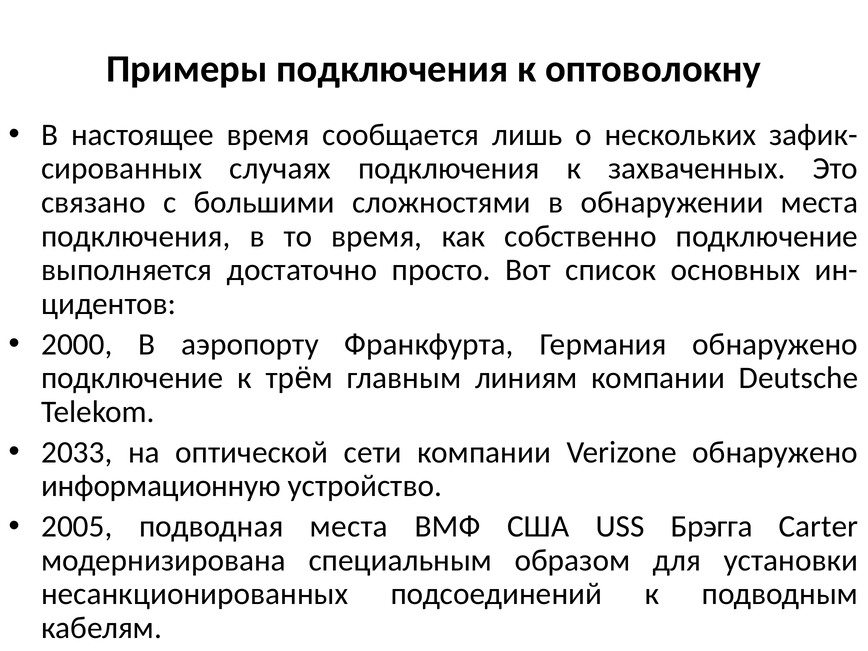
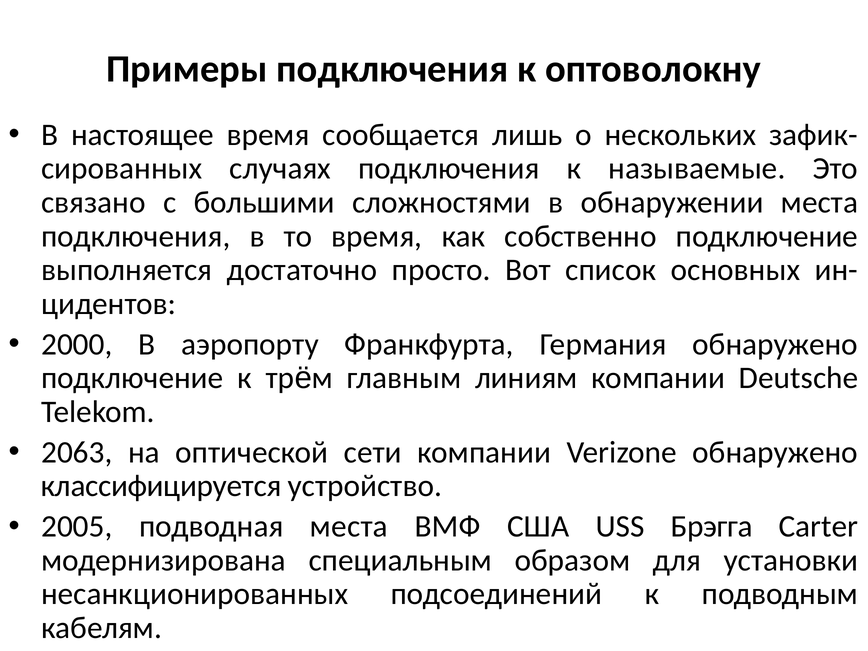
захваченных: захваченных -> называемые (697, 169)
2033: 2033 -> 2063 (77, 452)
информационную: информационную -> классифицируется (161, 486)
